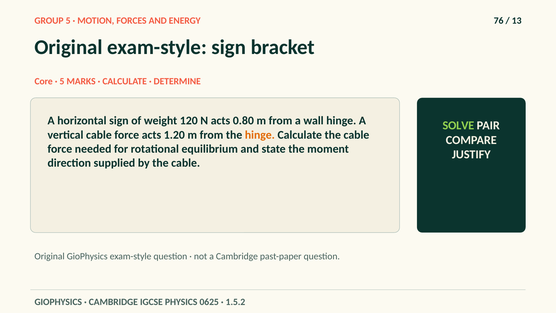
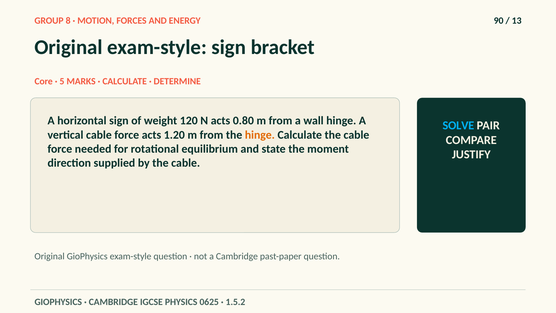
GROUP 5: 5 -> 8 (68, 21)
76: 76 -> 90 (499, 21)
SOLVE colour: light green -> light blue (458, 125)
